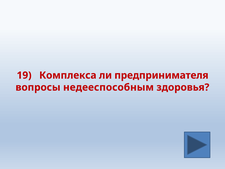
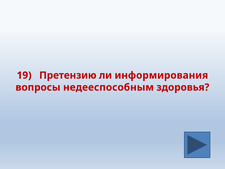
Комплекса: Комплекса -> Претензию (68, 75)
предпринимателя: предпринимателя -> информирования (161, 75)
